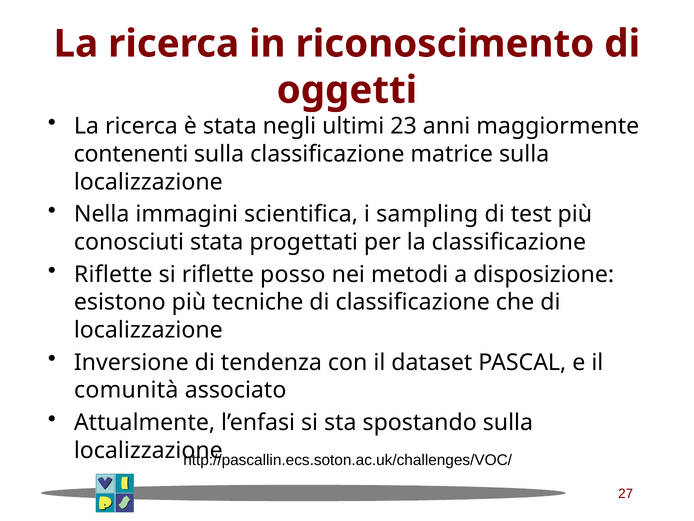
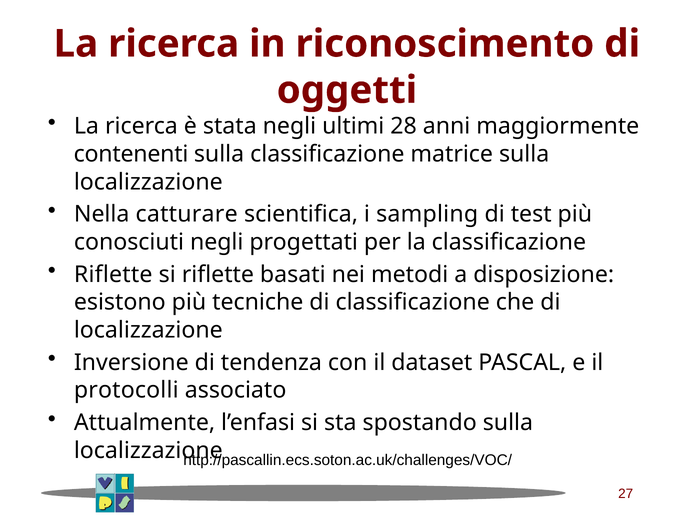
23: 23 -> 28 (404, 126)
immagini: immagini -> catturare (187, 214)
conosciuti stata: stata -> negli (217, 242)
posso: posso -> basati (293, 274)
comunità: comunità -> protocolli (126, 390)
